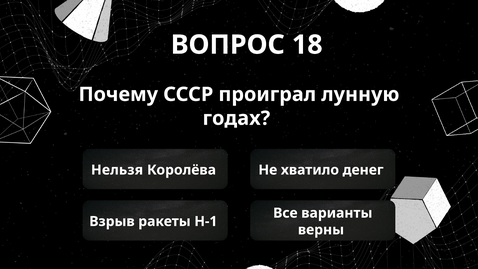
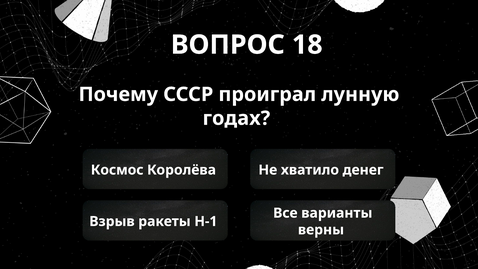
Нельзя: Нельзя -> Космос (117, 170)
